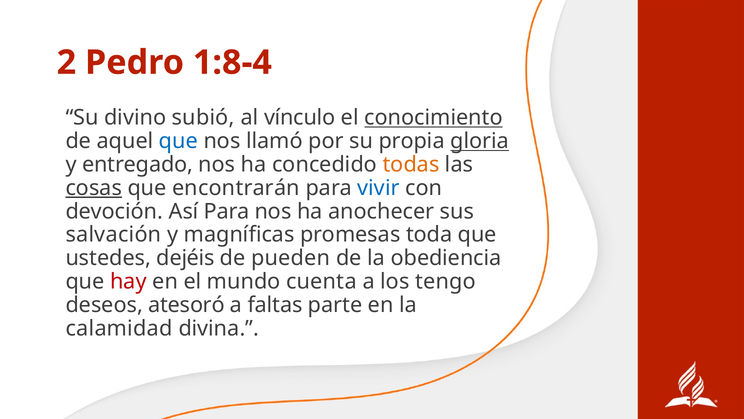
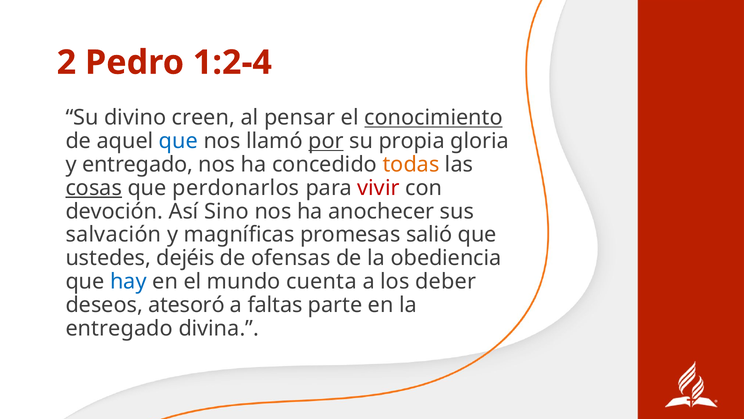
1:8-4: 1:8-4 -> 1:2-4 (232, 62)
subió: subió -> creen (203, 118)
vínculo: vínculo -> pensar (300, 118)
por underline: none -> present (326, 141)
gloria underline: present -> none (480, 141)
encontrarán: encontrarán -> perdonarlos (236, 188)
vivir colour: blue -> red (378, 188)
Así Para: Para -> Sino (226, 211)
toda: toda -> salió (429, 234)
pueden: pueden -> ofensas (291, 258)
hay colour: red -> blue (128, 281)
tengo: tengo -> deber (446, 281)
calamidad: calamidad -> entregado (119, 328)
